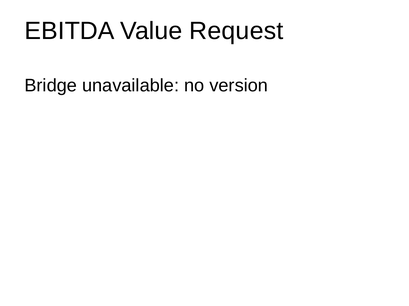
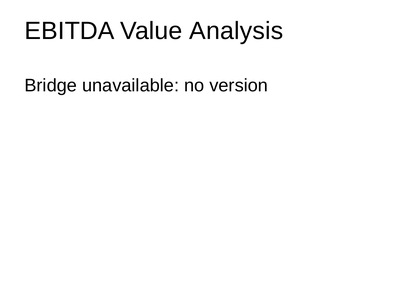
Request: Request -> Analysis (236, 31)
